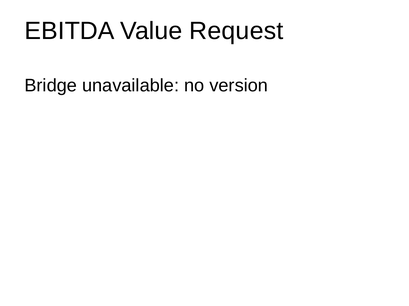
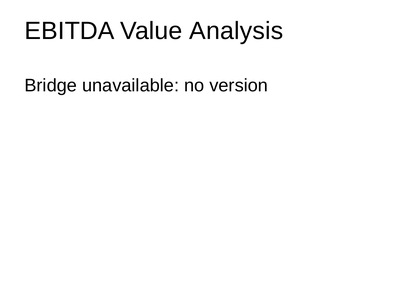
Request: Request -> Analysis (236, 31)
